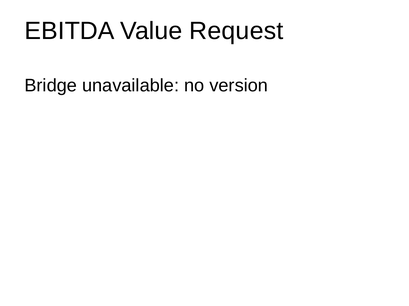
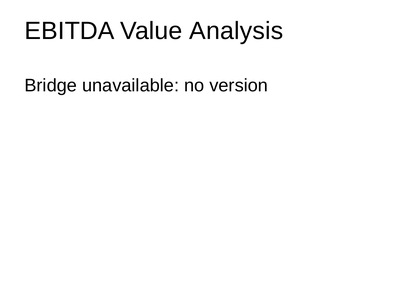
Request: Request -> Analysis (236, 31)
